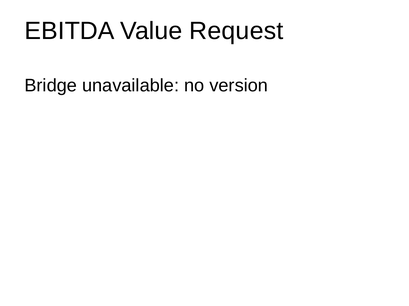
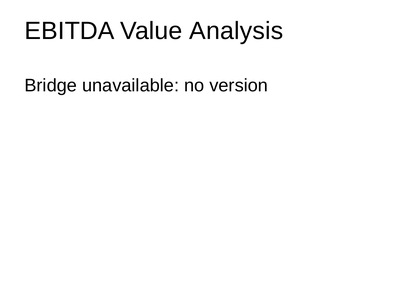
Request: Request -> Analysis (236, 31)
